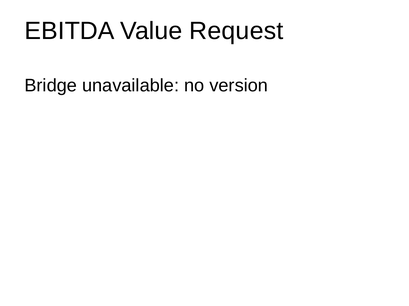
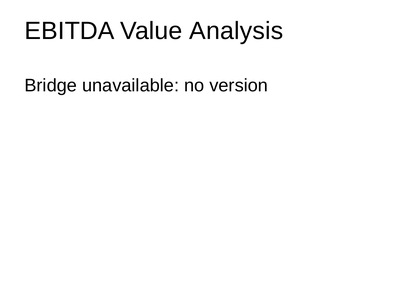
Request: Request -> Analysis (236, 31)
